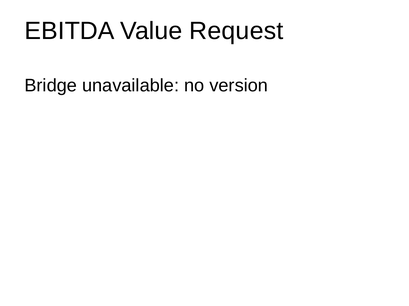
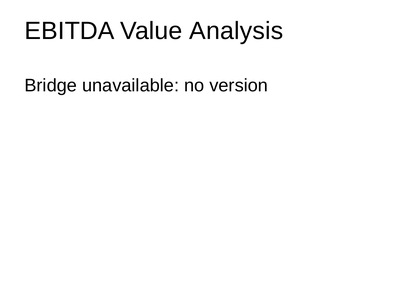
Request: Request -> Analysis (236, 31)
